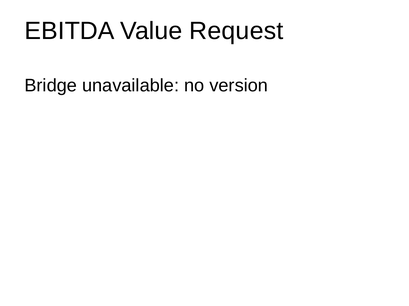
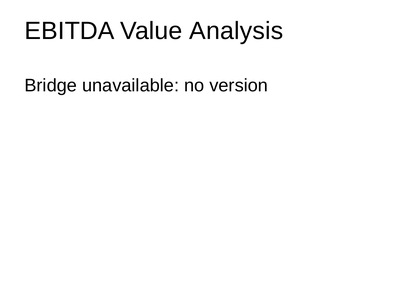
Request: Request -> Analysis (236, 31)
